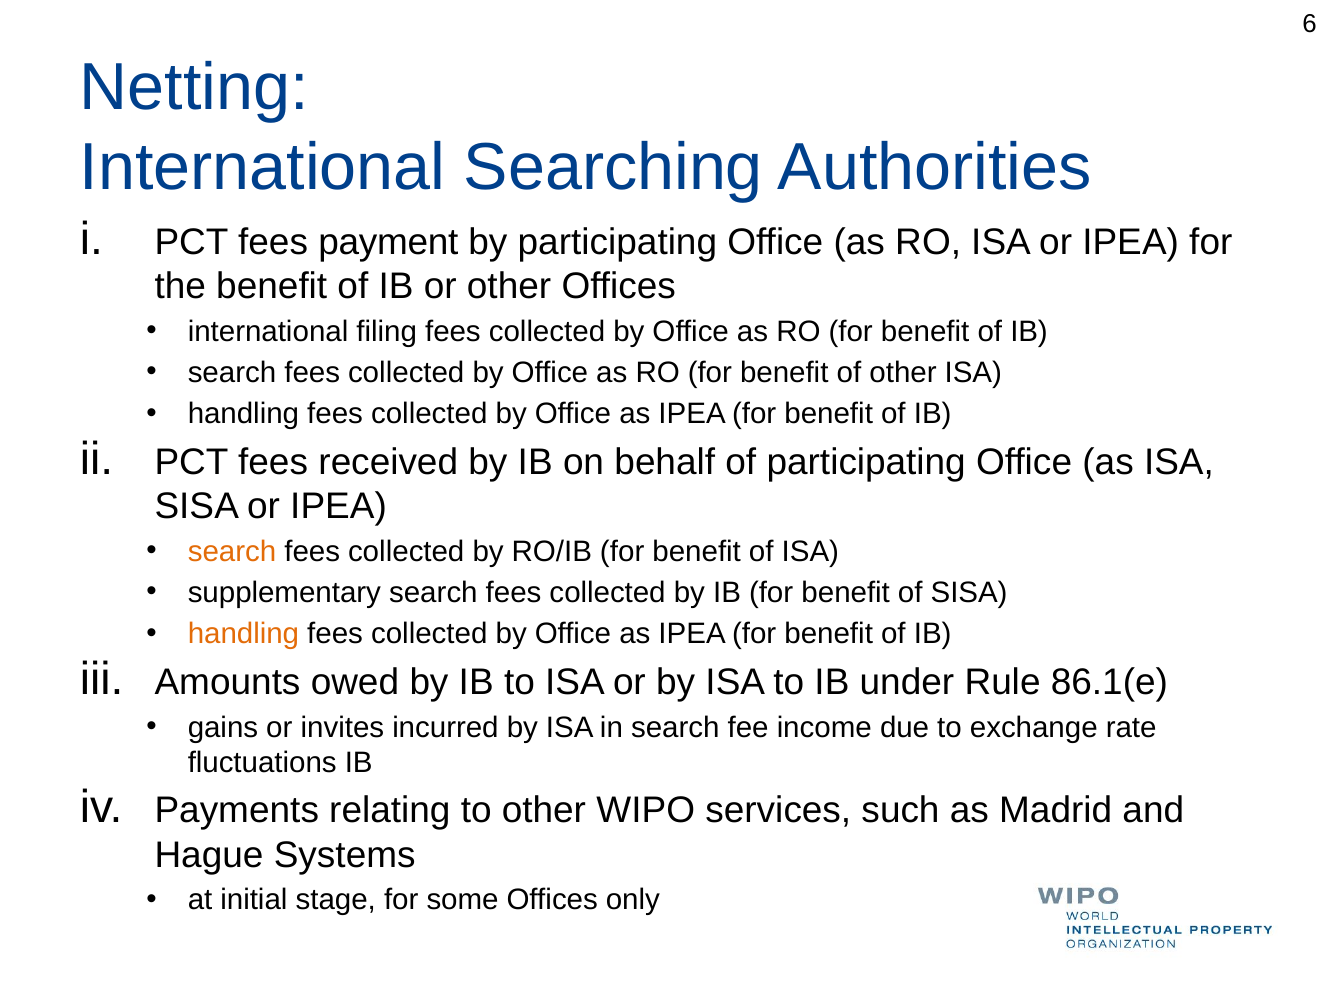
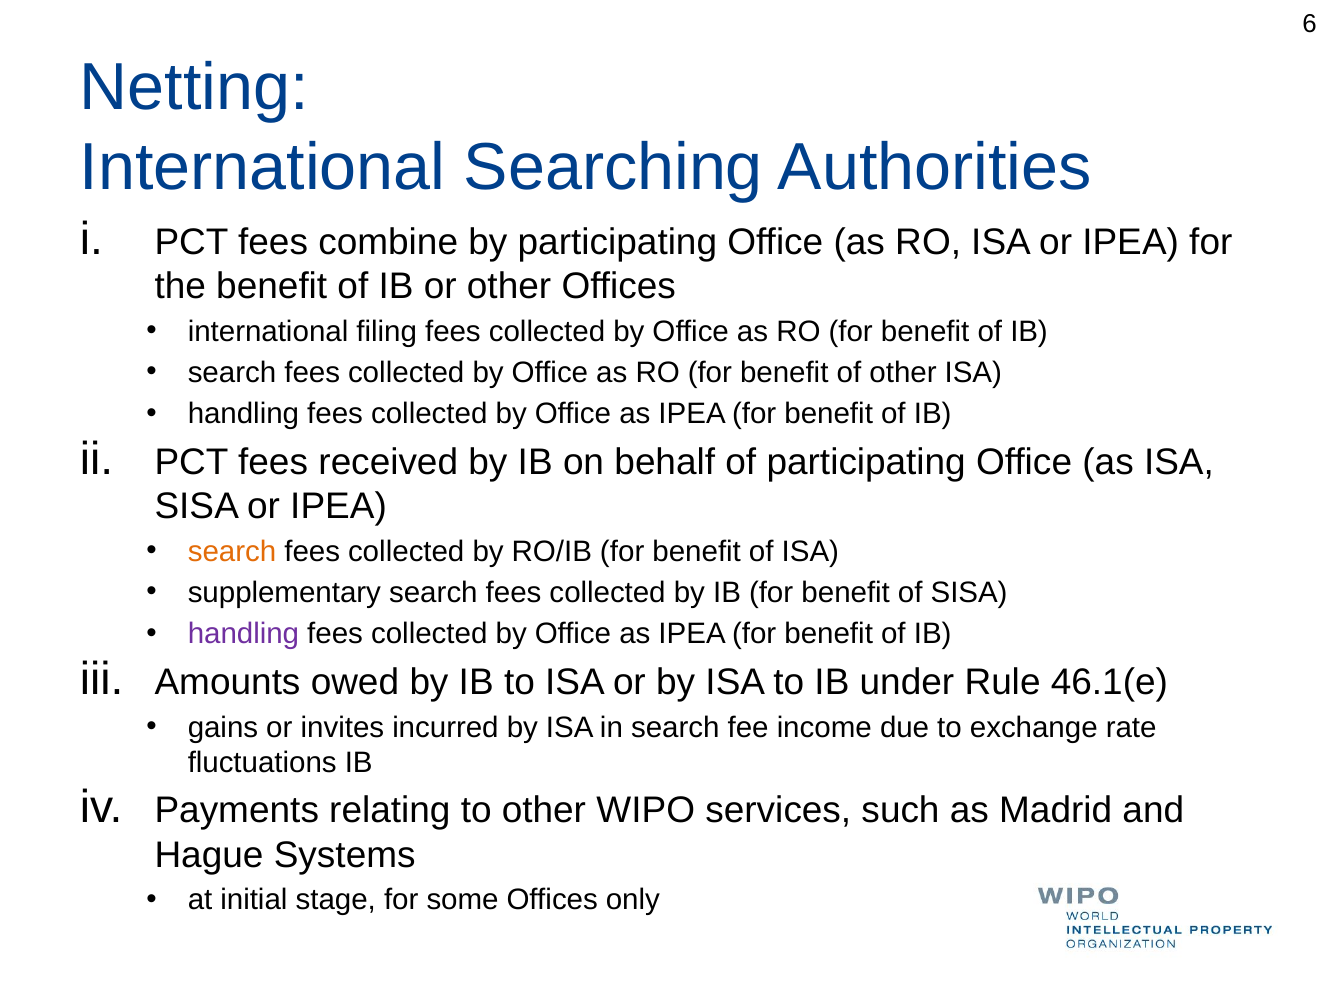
payment: payment -> combine (388, 242)
handling colour: orange -> purple (244, 635)
86.1(e: 86.1(e -> 46.1(e (1109, 682)
